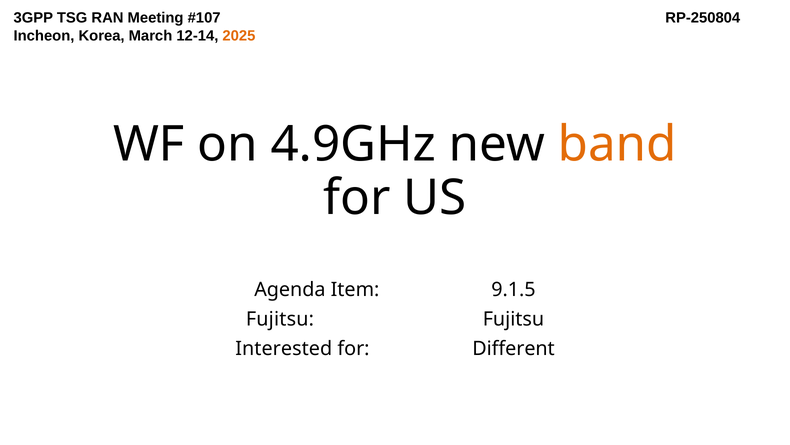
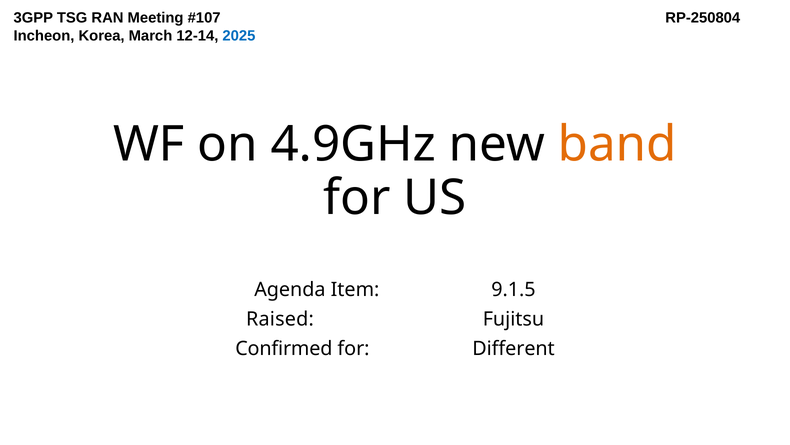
2025 colour: orange -> blue (239, 36)
Fujitsu: Fujitsu -> Raised (280, 319)
Interested: Interested -> Confirmed (284, 348)
